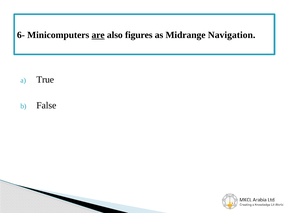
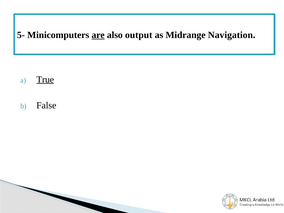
6-: 6- -> 5- (21, 35)
figures: figures -> output (139, 35)
True underline: none -> present (45, 79)
